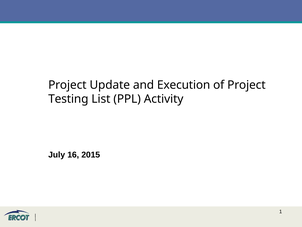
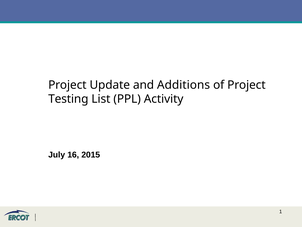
Execution: Execution -> Additions (184, 85)
